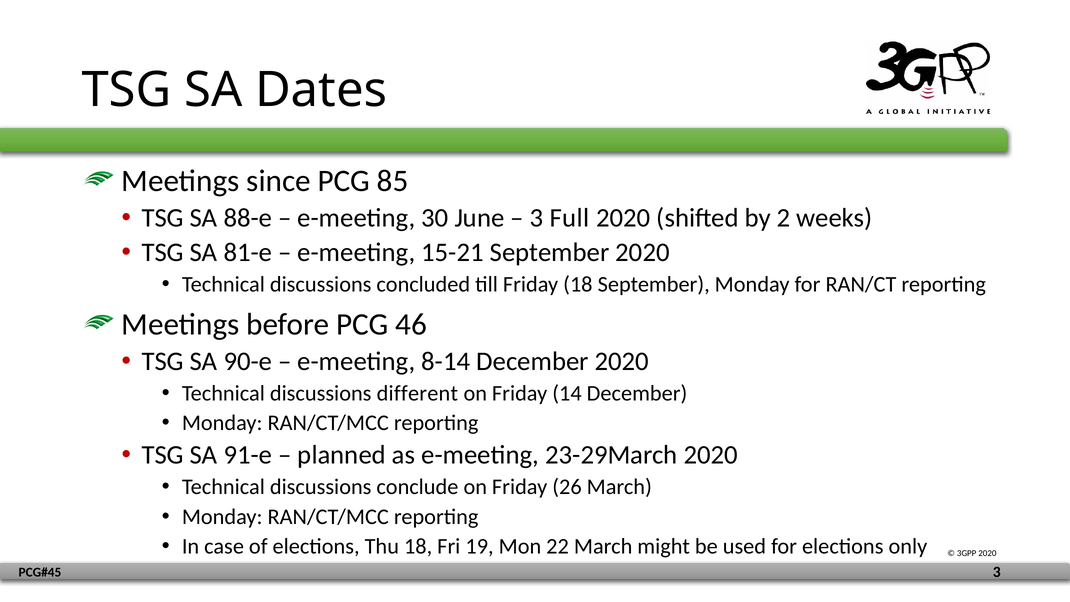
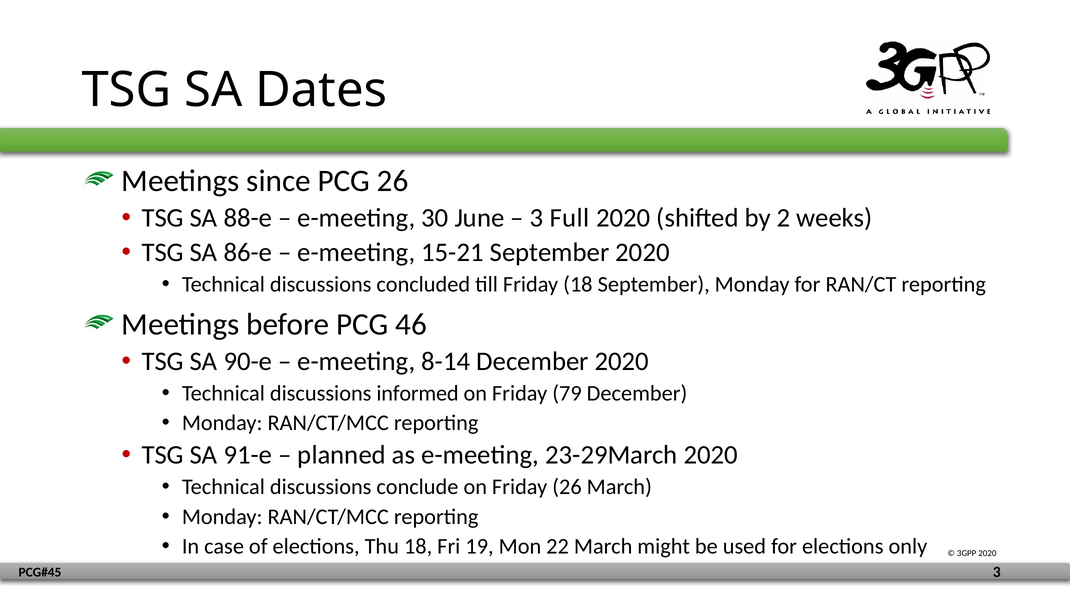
PCG 85: 85 -> 26 (393, 181)
81-e: 81-e -> 86-e (248, 252)
different: different -> informed (418, 393)
14: 14 -> 79 (567, 393)
